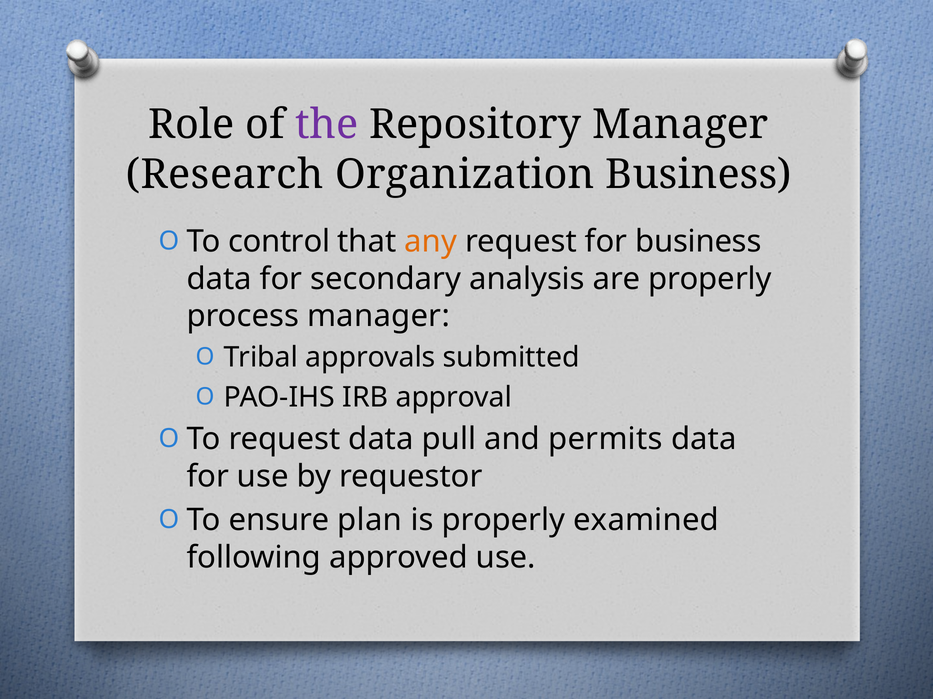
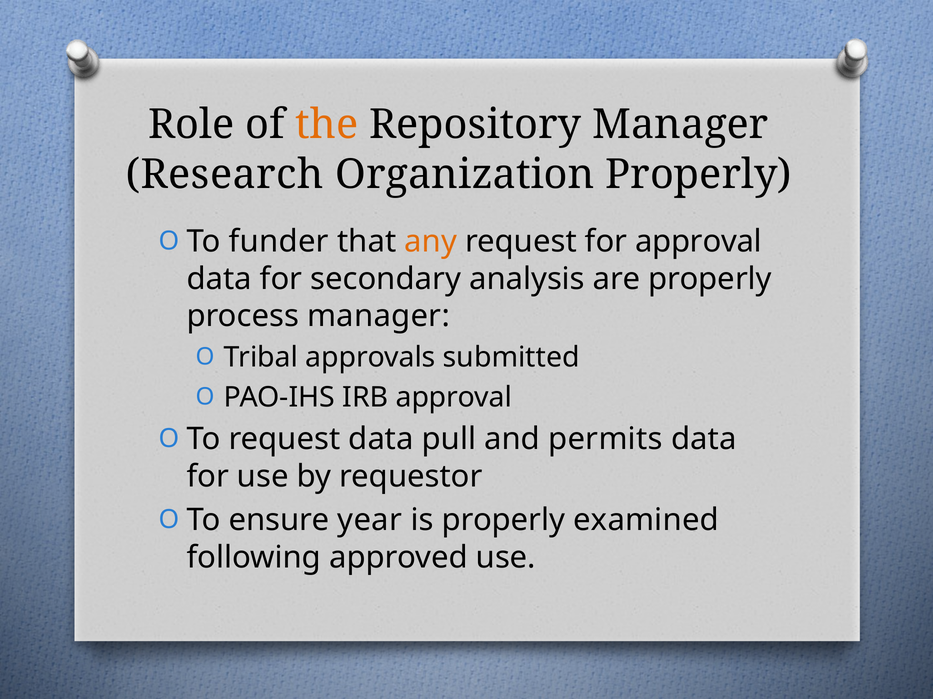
the colour: purple -> orange (327, 125)
Organization Business: Business -> Properly (699, 175)
control: control -> funder (279, 242)
for business: business -> approval (698, 242)
plan: plan -> year (370, 521)
